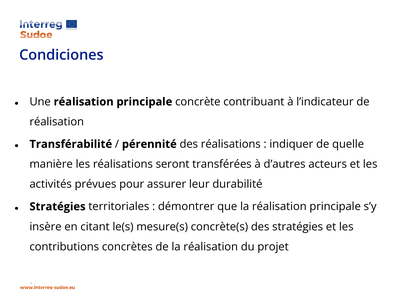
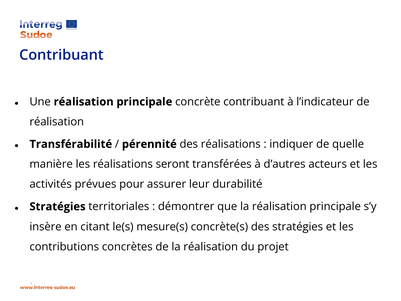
Condiciones: Condiciones -> Contribuant (61, 55)
